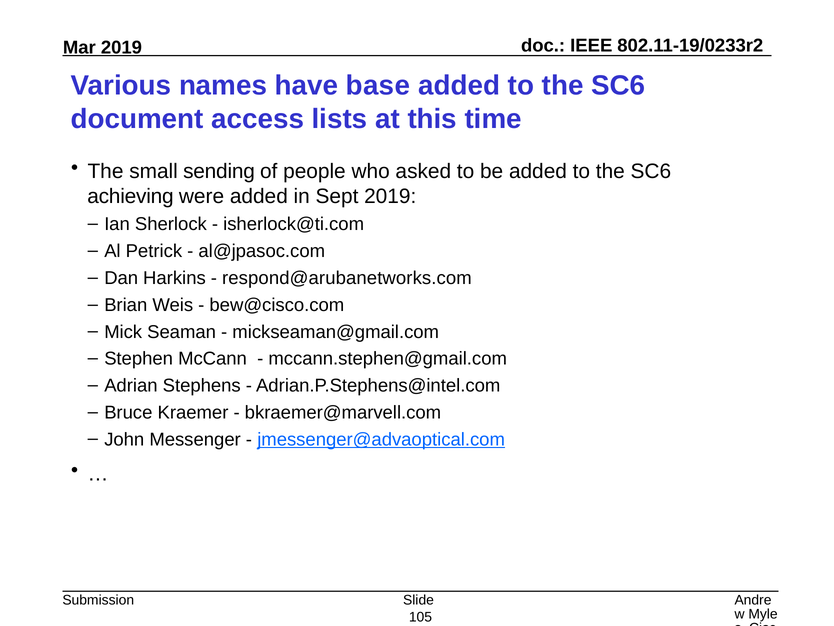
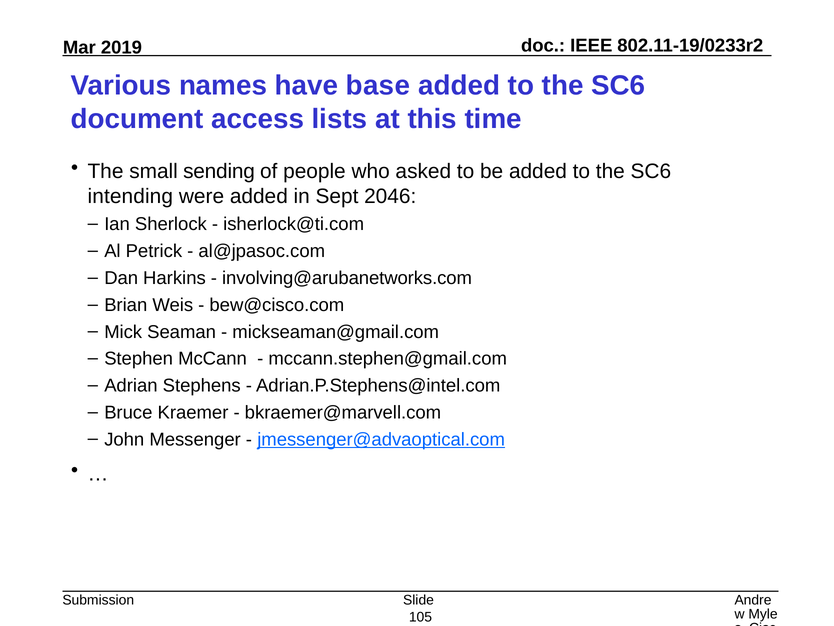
achieving: achieving -> intending (130, 196)
Sept 2019: 2019 -> 2046 (390, 196)
respond@arubanetworks.com: respond@arubanetworks.com -> involving@arubanetworks.com (347, 278)
